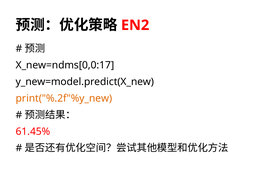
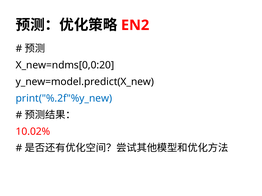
X_new=ndms[0,0:17: X_new=ndms[0,0:17 -> X_new=ndms[0,0:20 (65, 65)
print("%.2f"%y_new colour: orange -> blue (64, 99)
61.45%: 61.45% -> 10.02% (33, 132)
